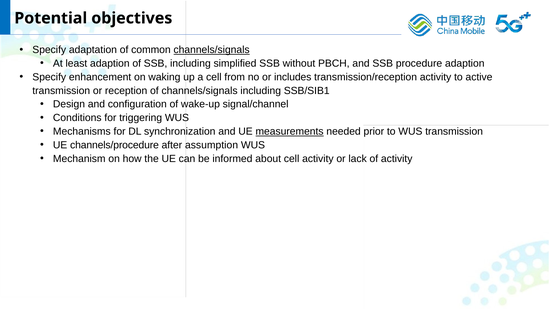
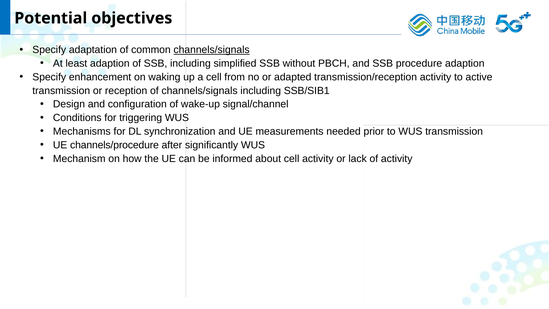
includes: includes -> adapted (293, 77)
measurements underline: present -> none (290, 131)
assumption: assumption -> significantly (212, 145)
